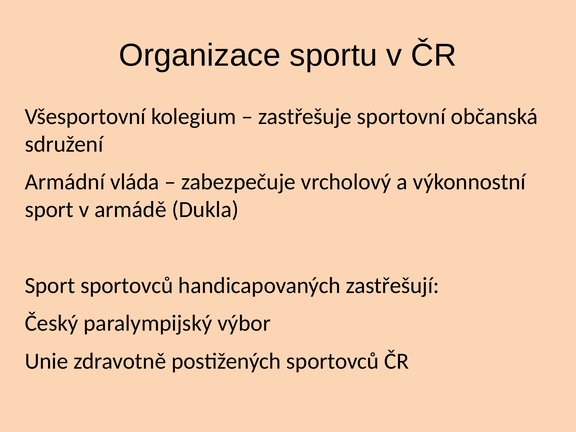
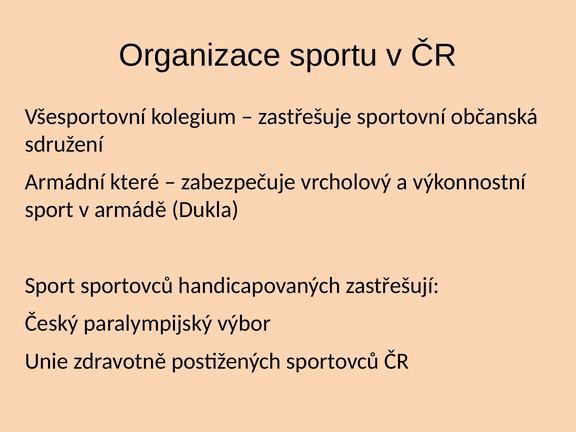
vláda: vláda -> které (135, 182)
